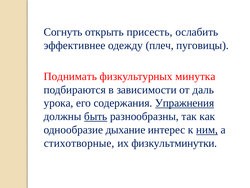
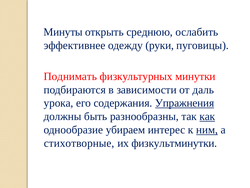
Согнуть: Согнуть -> Минуты (63, 32)
присесть: присесть -> среднюю (150, 32)
плеч: плеч -> руки (160, 45)
минутка: минутка -> минутки (195, 76)
быть underline: present -> none (96, 116)
как underline: none -> present (207, 116)
дыхание: дыхание -> убираем (125, 130)
